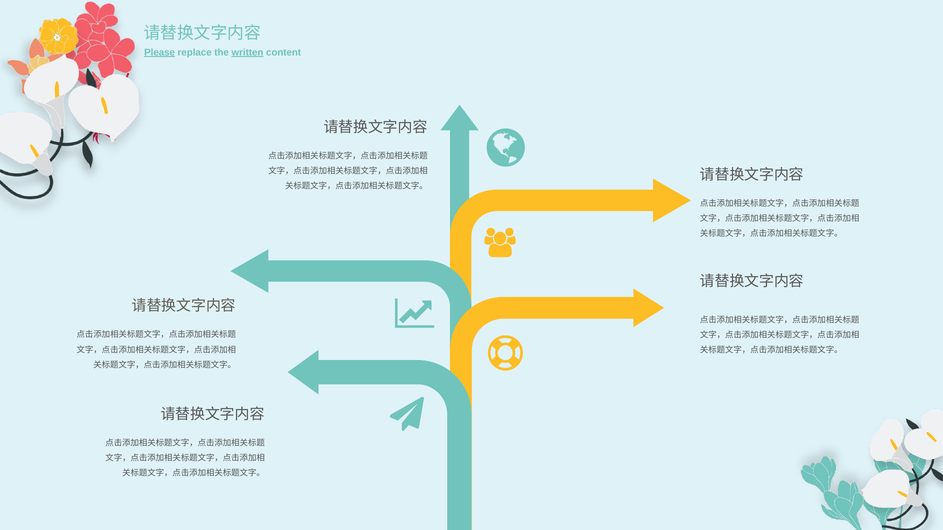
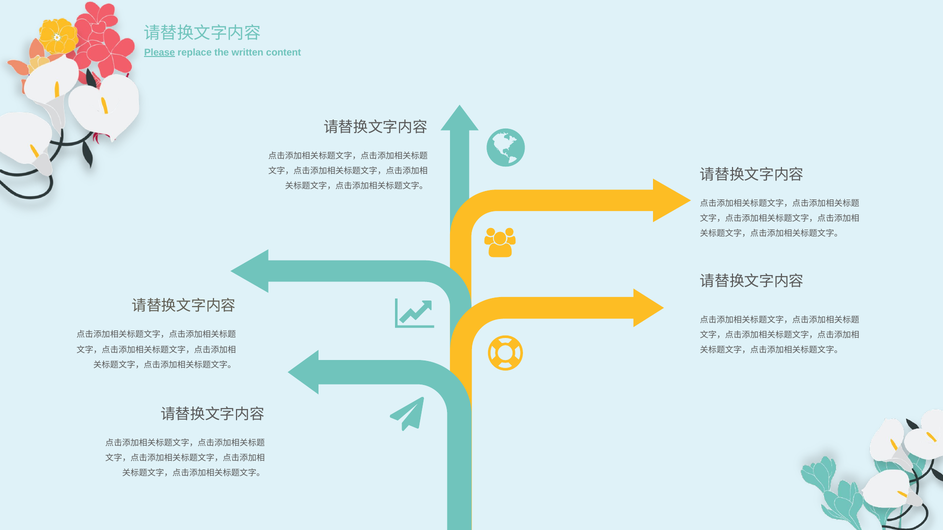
written underline: present -> none (248, 52)
